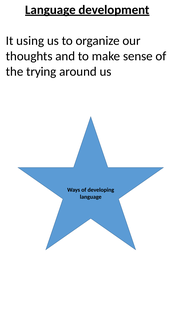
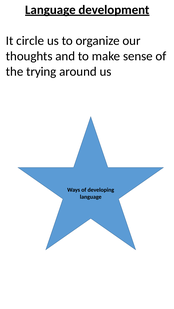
using: using -> circle (30, 41)
